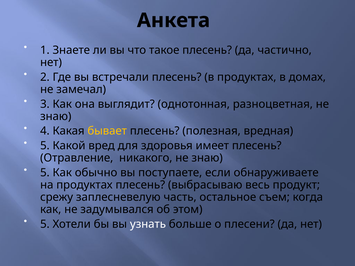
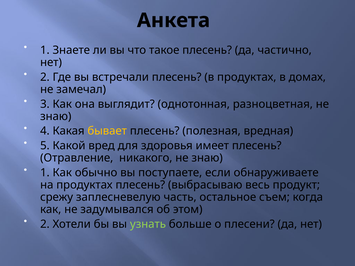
5: 5 -> 1 (45, 173)
5: 5 -> 2 (45, 224)
узнать colour: white -> light green (148, 224)
